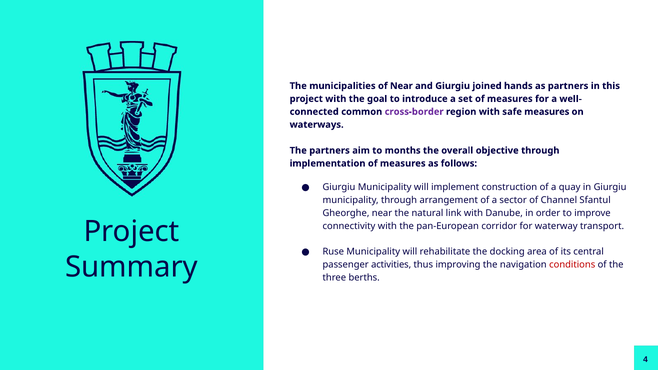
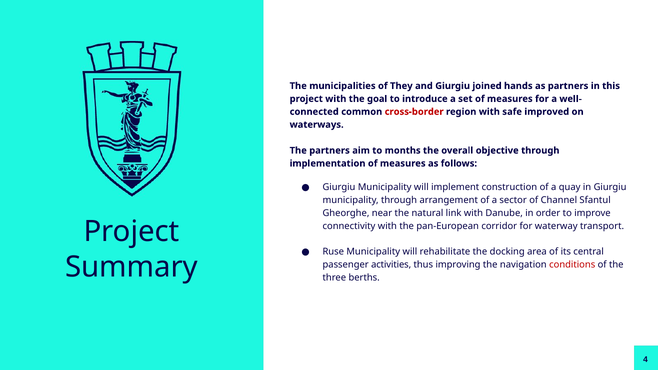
of Near: Near -> They (401, 86)
cross-border colour: purple -> red (414, 112)
safe measures: measures -> improved (547, 112)
